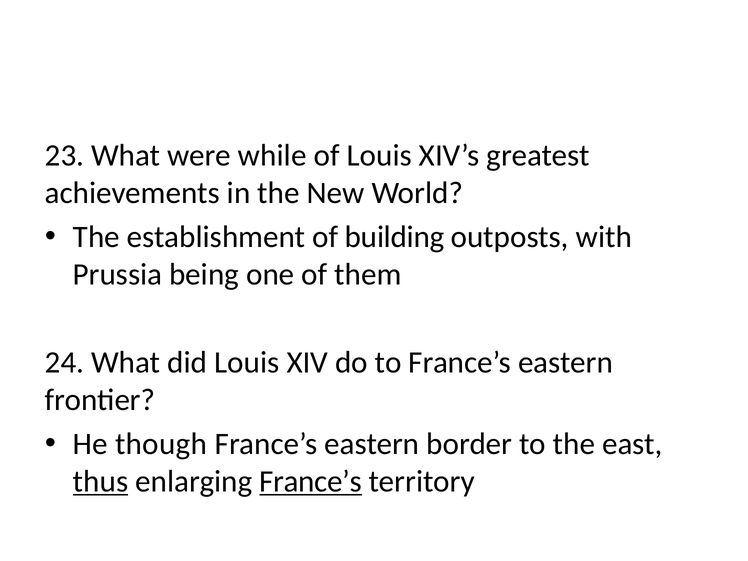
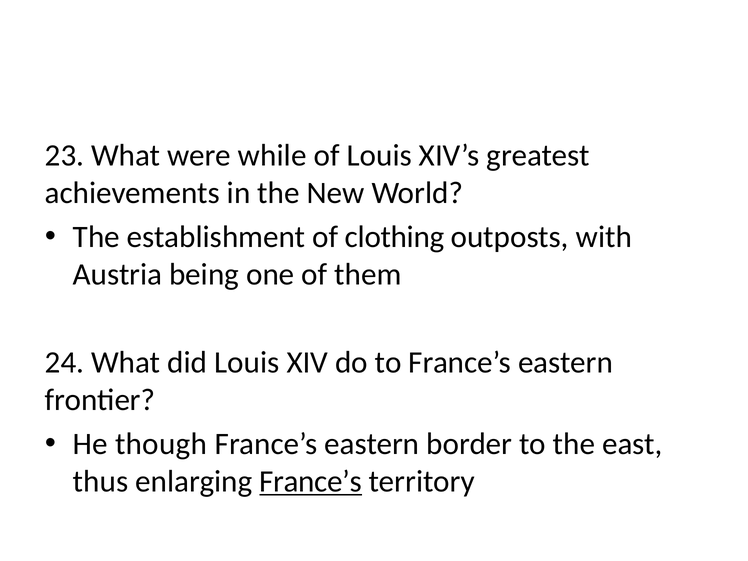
building: building -> clothing (395, 237)
Prussia: Prussia -> Austria (118, 274)
thus underline: present -> none (101, 481)
